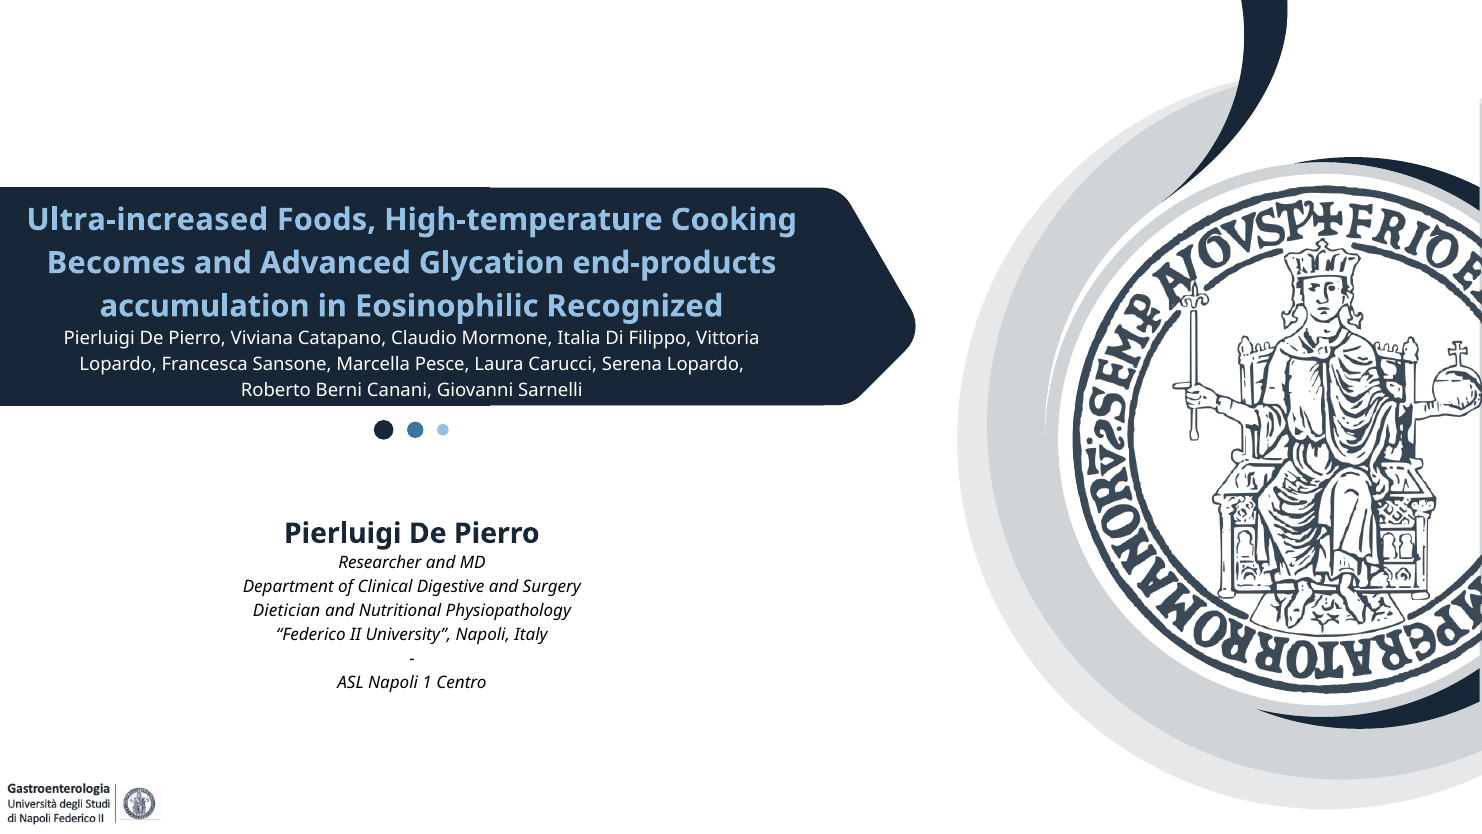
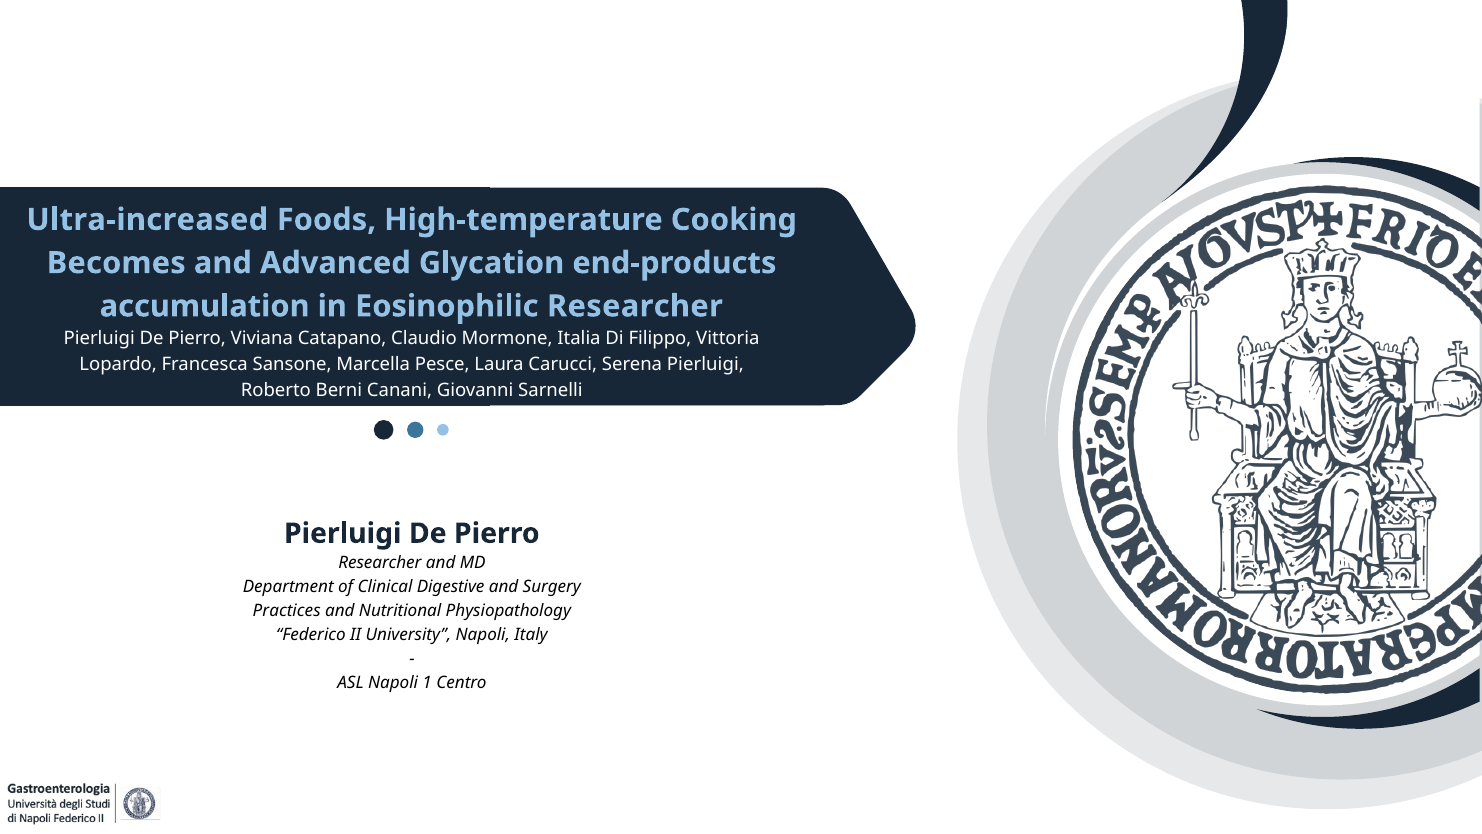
Eosinophilic Recognized: Recognized -> Researcher (635, 306)
Serena Lopardo: Lopardo -> Pierluigi (705, 364)
Dietician: Dietician -> Practices (287, 611)
